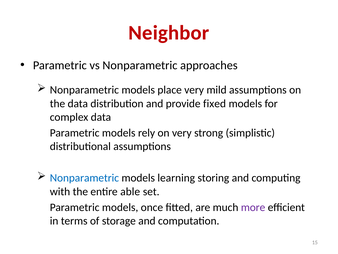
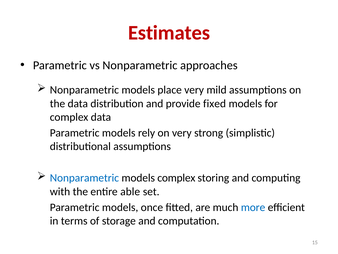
Neighbor: Neighbor -> Estimates (169, 33)
models learning: learning -> complex (176, 178)
more colour: purple -> blue (253, 207)
